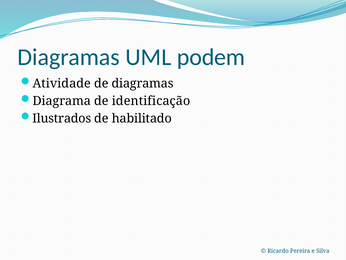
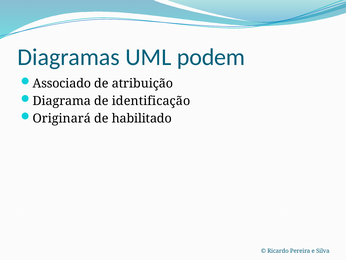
Atividade: Atividade -> Associado (62, 83)
de diagramas: diagramas -> atribuição (142, 83)
Ilustrados: Ilustrados -> Originará (62, 118)
